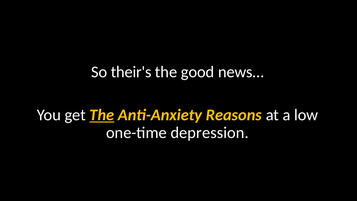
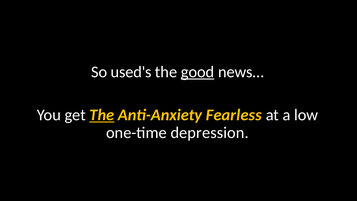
their's: their's -> used's (131, 72)
good underline: none -> present (198, 72)
Reasons: Reasons -> Fearless (234, 115)
